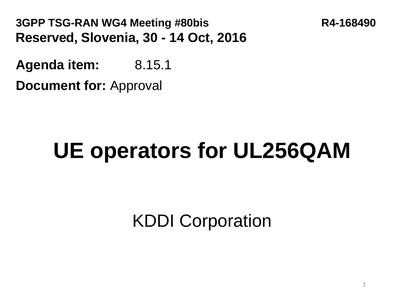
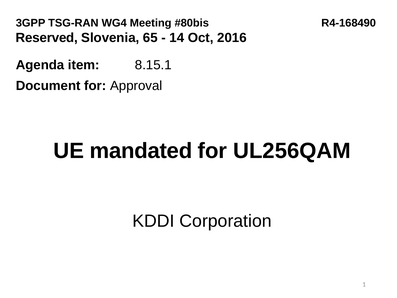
30: 30 -> 65 (150, 38)
operators: operators -> mandated (141, 151)
